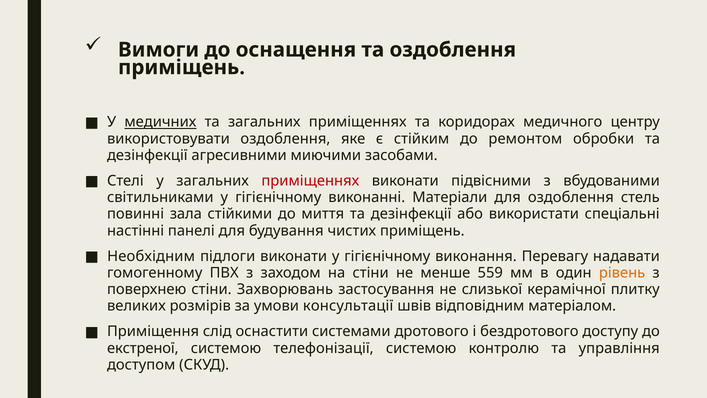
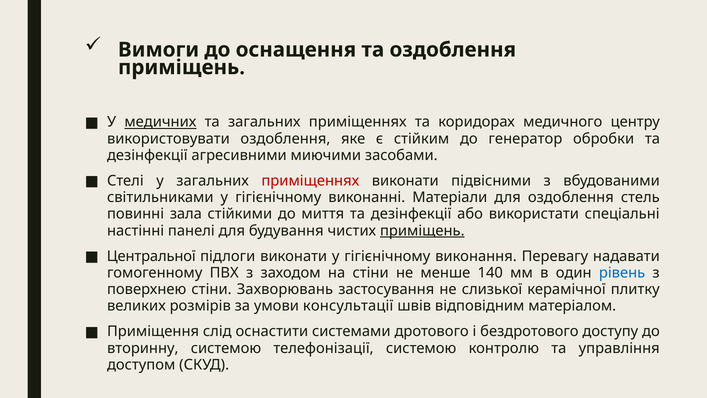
ремонтом: ремонтом -> генератор (525, 139)
приміщень underline: none -> present (422, 230)
Необхідним: Необхідним -> Центральної (151, 256)
559: 559 -> 140 (490, 273)
рівень colour: orange -> blue (622, 273)
екстреної: екстреної -> вторинну (143, 348)
